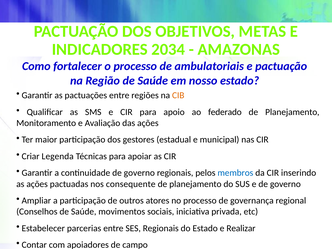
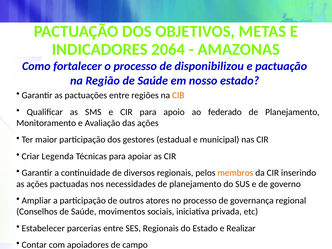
2034: 2034 -> 2064 (168, 49)
ambulatoriais: ambulatoriais -> disponibilizou (209, 66)
continuidade de governo: governo -> diversos (139, 173)
membros colour: blue -> orange (235, 173)
consequente: consequente -> necessidades (131, 184)
